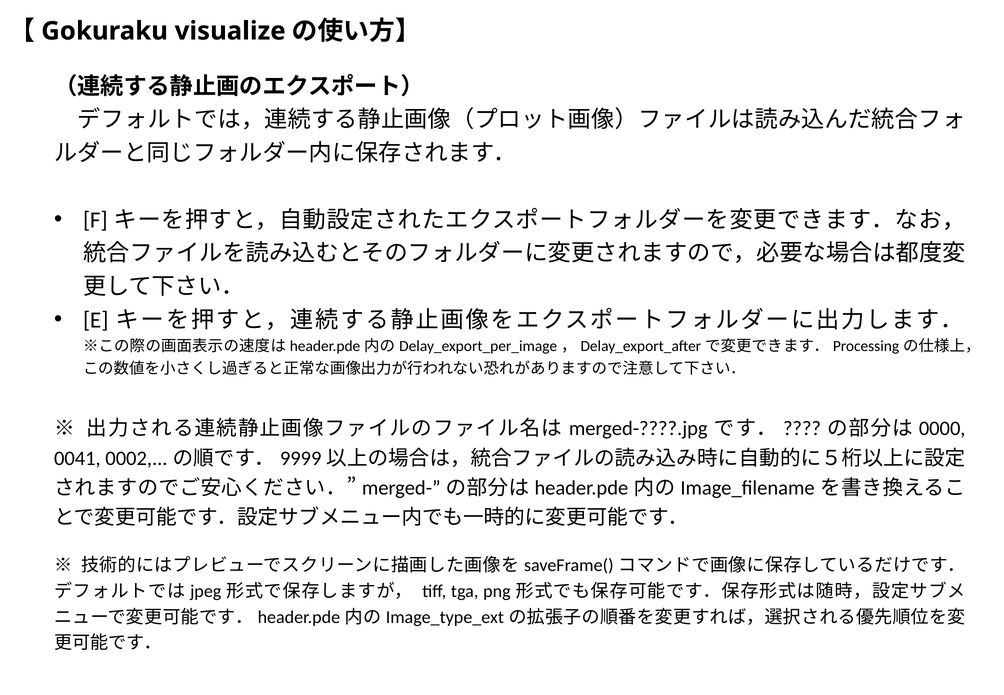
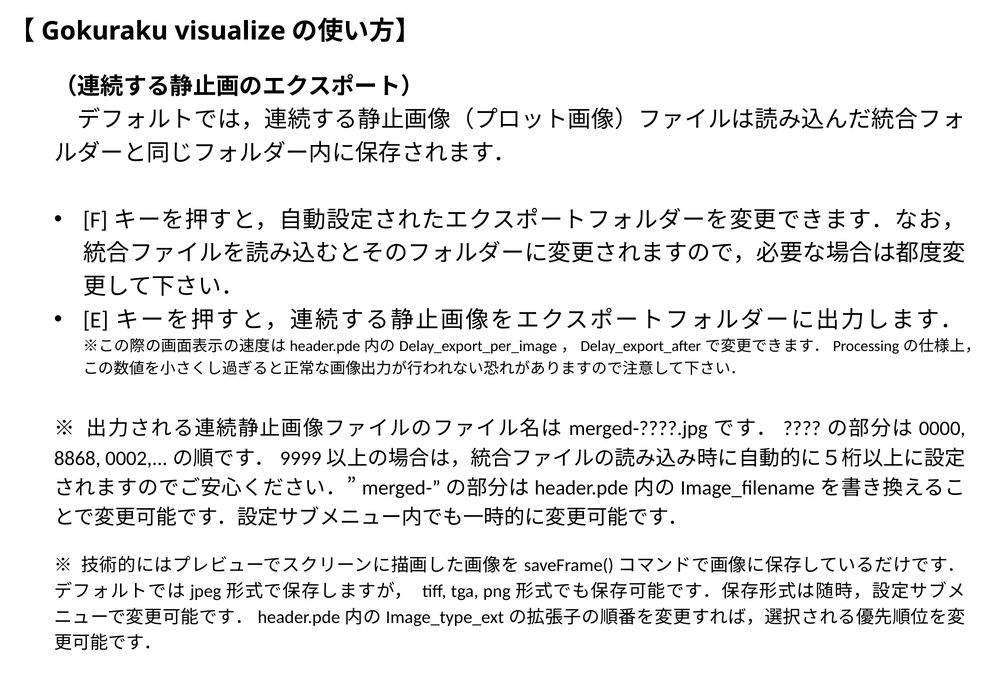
0041: 0041 -> 8868 (77, 458)
